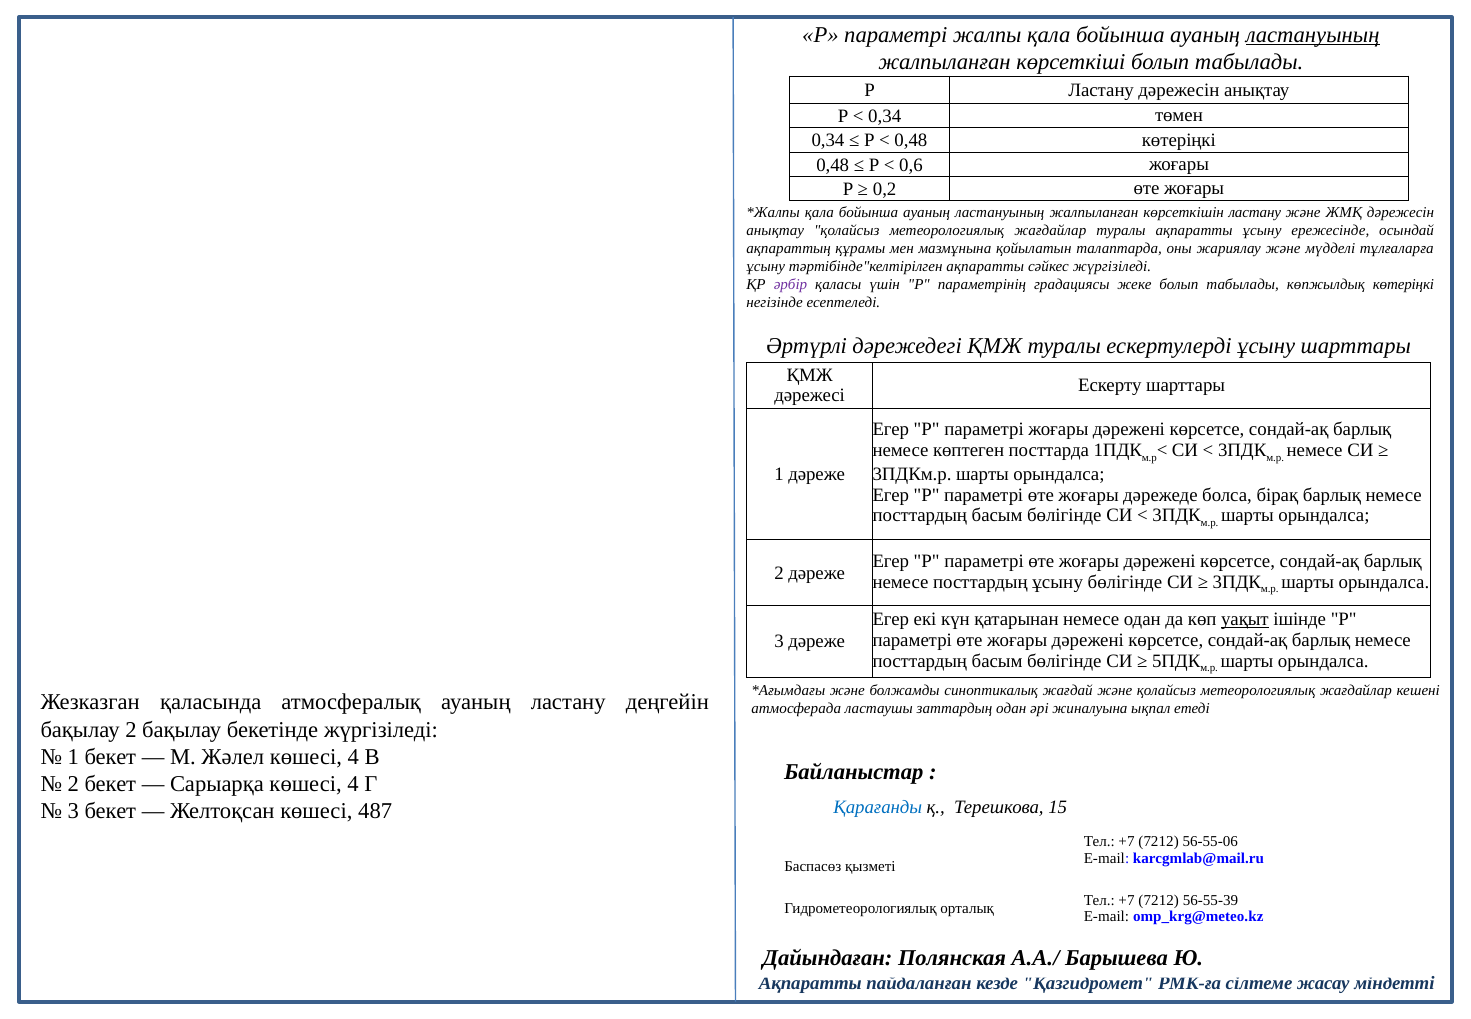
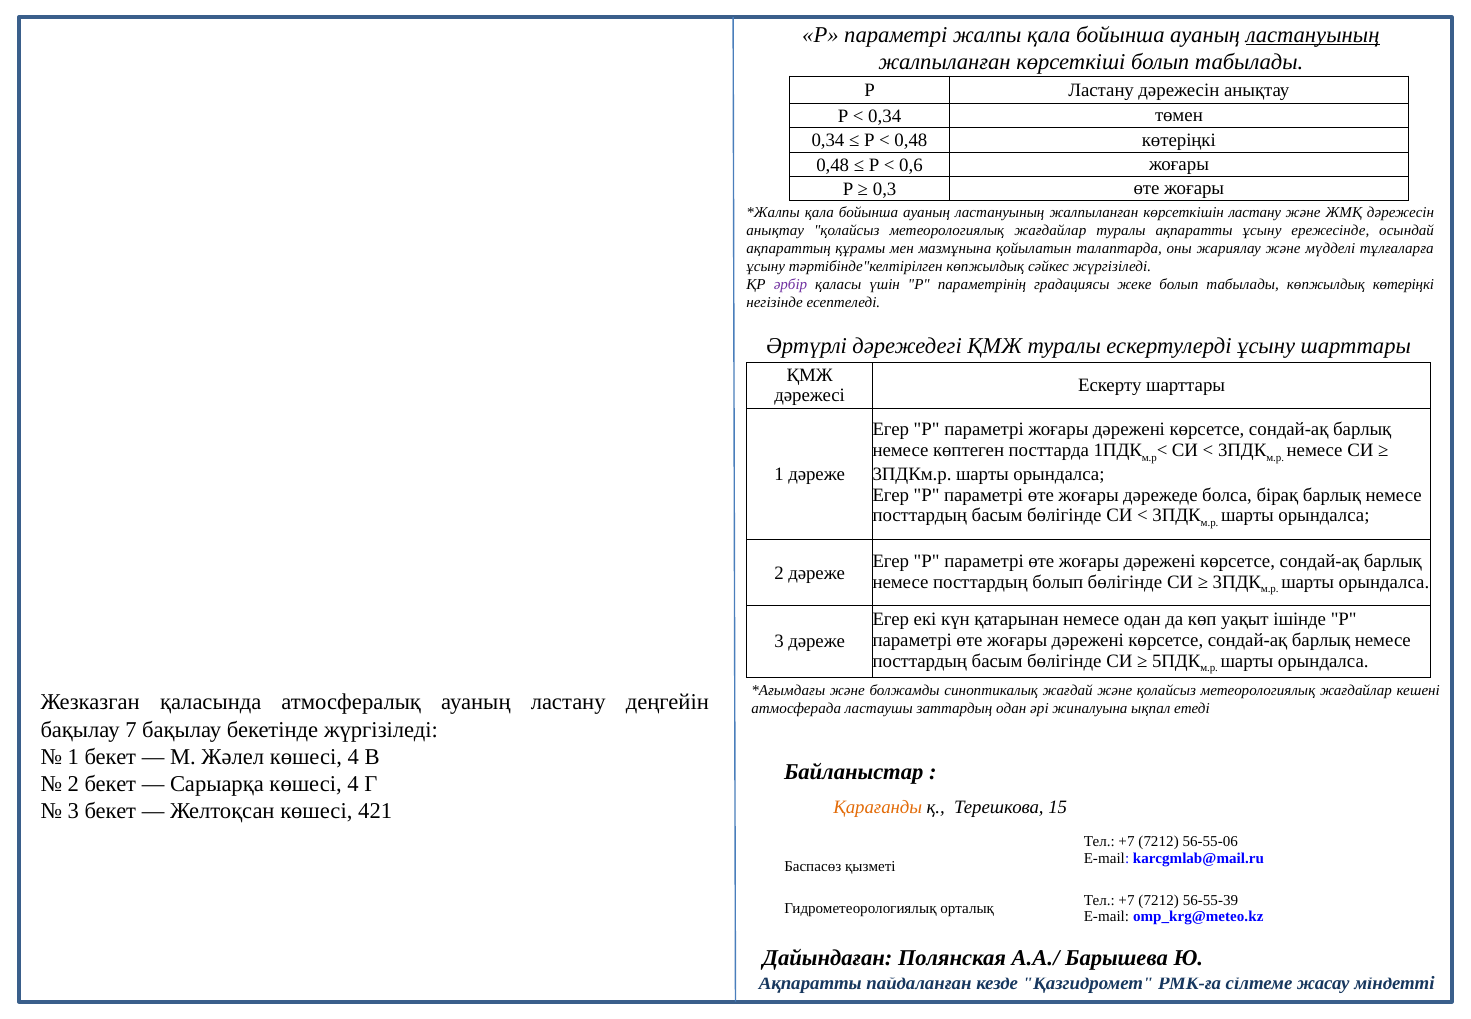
0,2: 0,2 -> 0,3 (885, 189)
тәртібінде"келтірілген ақпаратты: ақпаратты -> көпжылдық (985, 266)
посттардың ұсыну: ұсыну -> болып (1058, 581)
уақыт underline: present -> none (1245, 619)
бақылау 2: 2 -> 7 (131, 729)
Қарағанды colour: blue -> orange (878, 807)
487: 487 -> 421 (375, 811)
